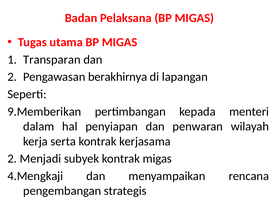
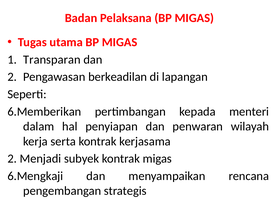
berakhirnya: berakhirnya -> berkeadilan (118, 77)
9.Memberikan: 9.Memberikan -> 6.Memberikan (44, 112)
4.Mengkaji: 4.Mengkaji -> 6.Mengkaji (35, 176)
